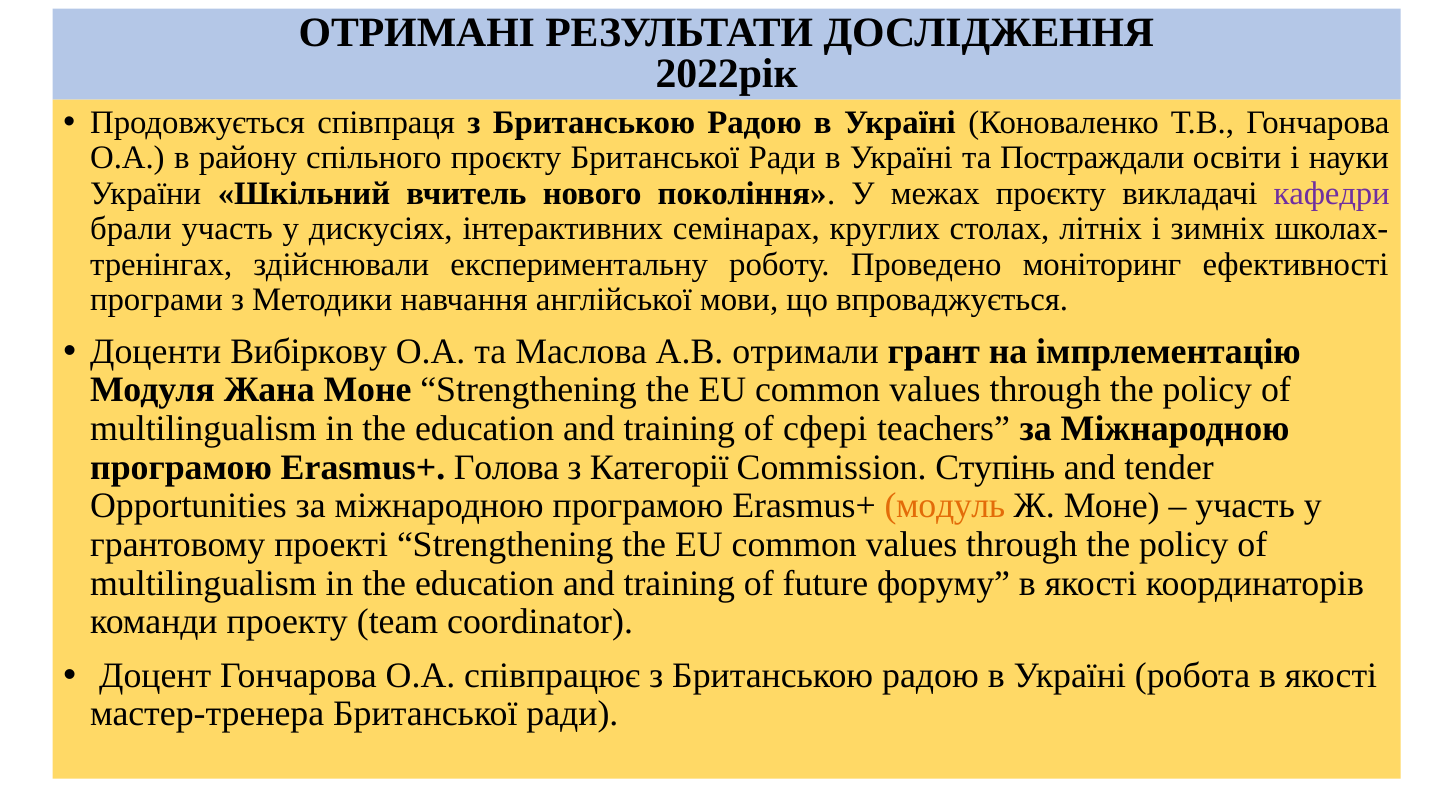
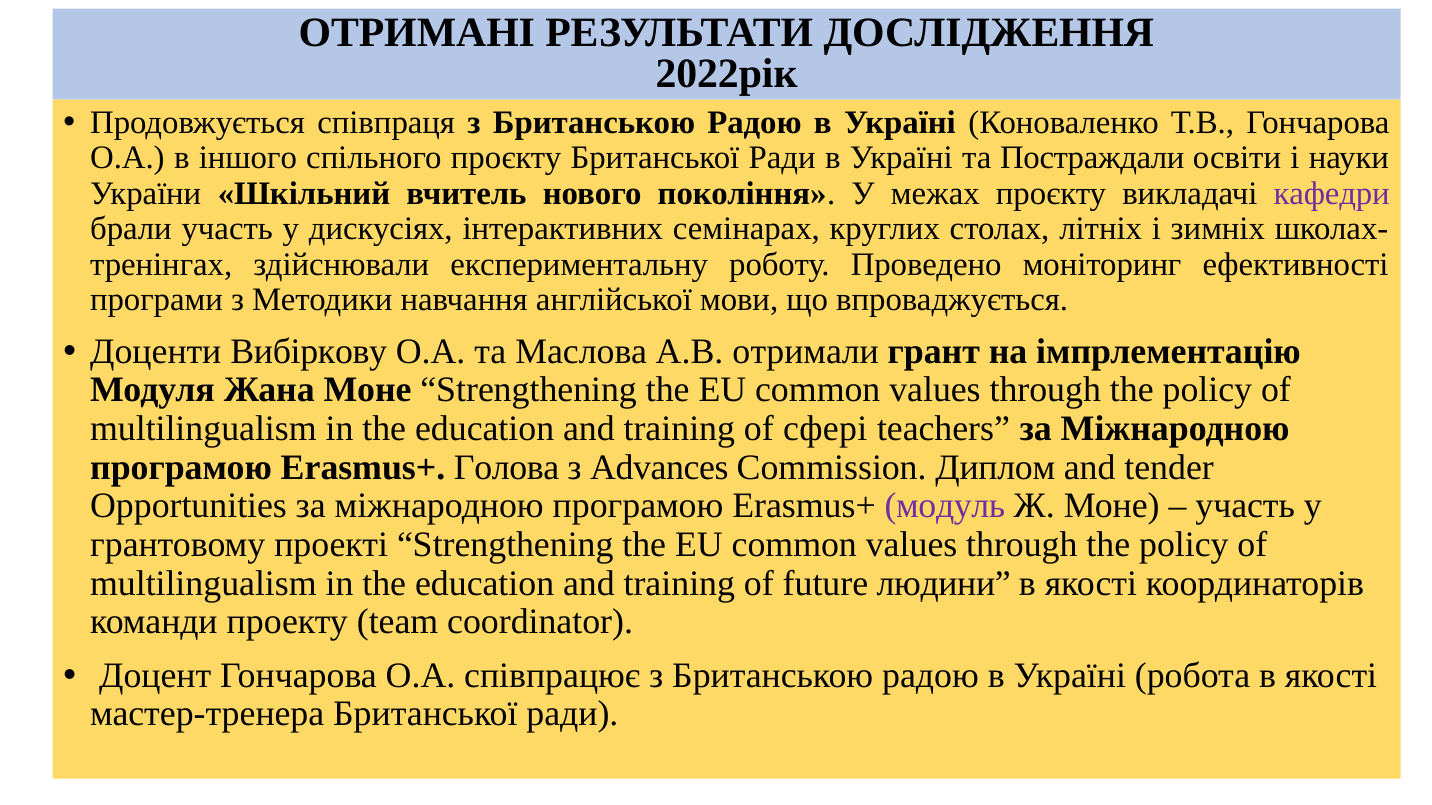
району: району -> іншого (248, 158)
Категорії: Категорії -> Advances (659, 468)
Ступінь: Ступінь -> Диплом (995, 468)
модуль colour: orange -> purple (945, 506)
форуму: форуму -> людини (944, 584)
